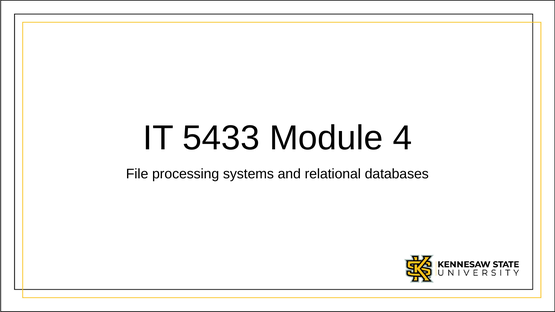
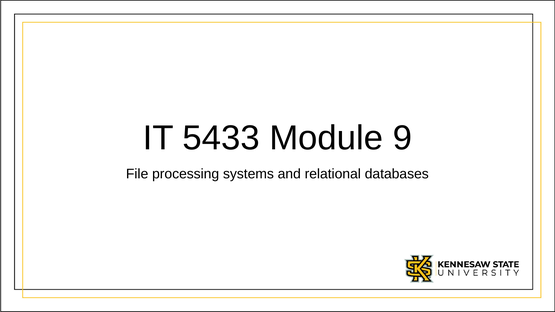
4: 4 -> 9 (402, 138)
